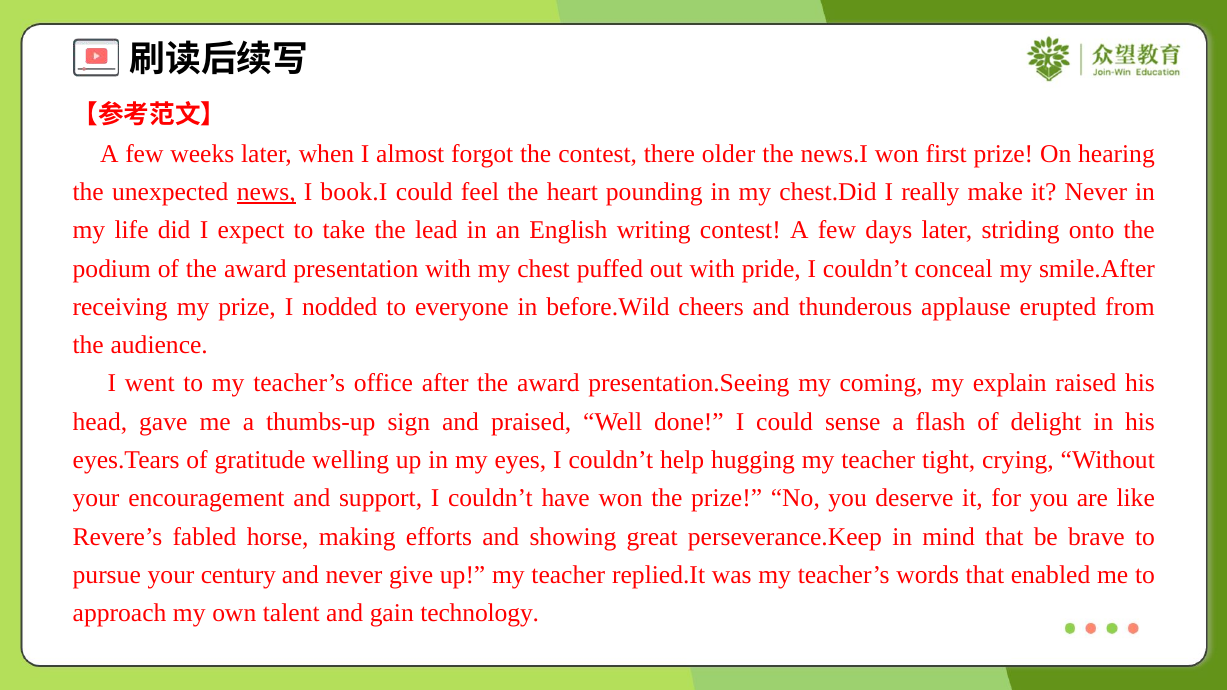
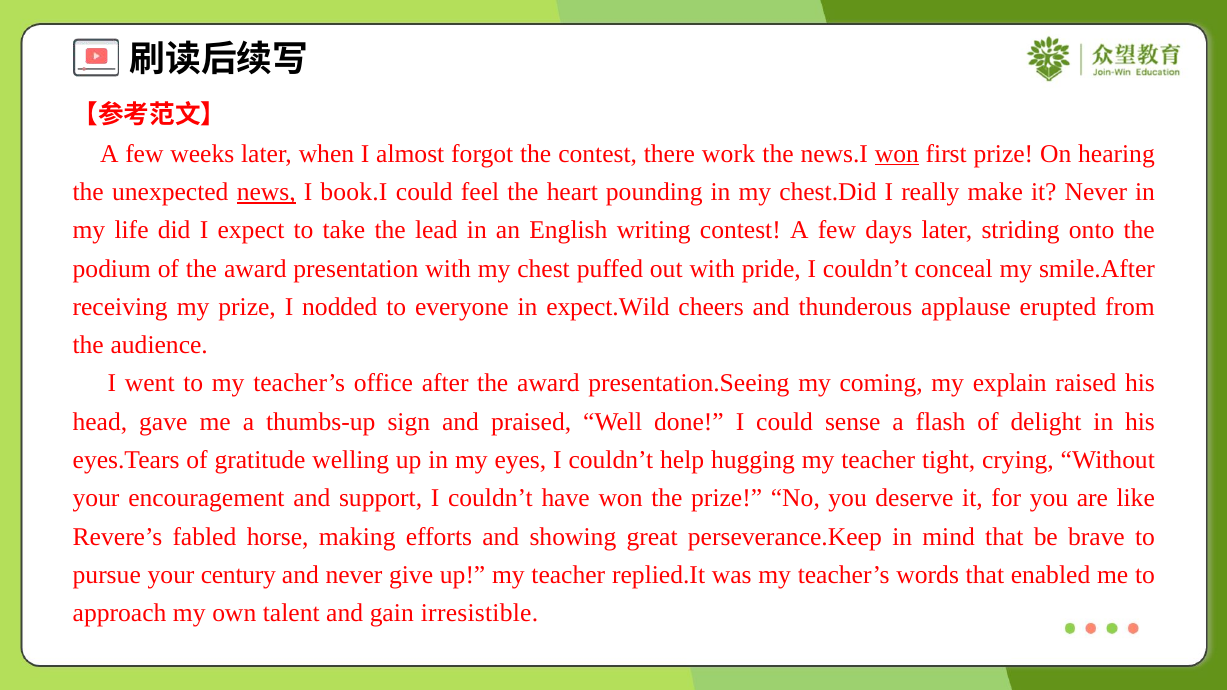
older: older -> work (729, 154)
won underline: none -> present (897, 154)
before.Wild: before.Wild -> expect.Wild (608, 307)
technology: technology -> irresistible (480, 614)
